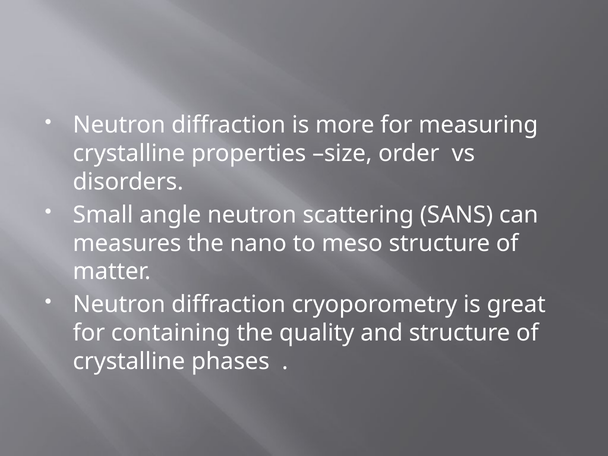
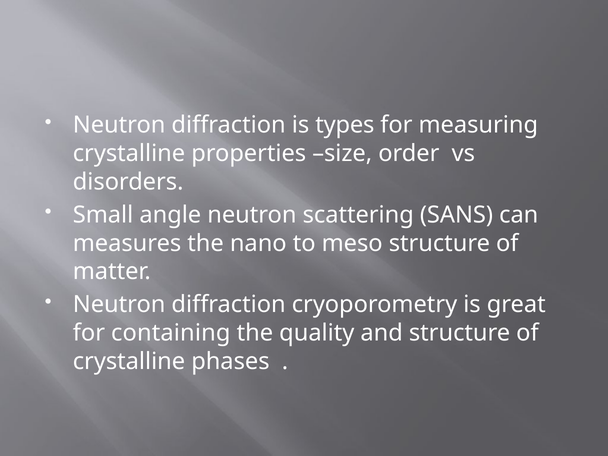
more: more -> types (345, 125)
